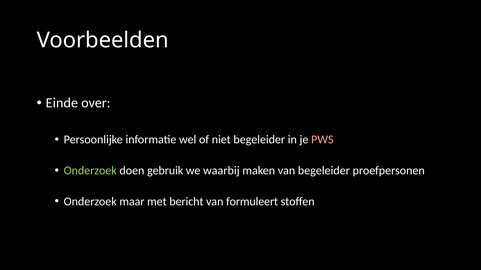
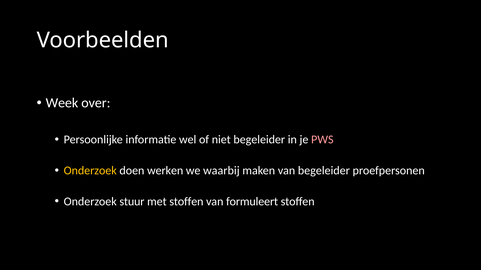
Einde: Einde -> Week (62, 103)
Onderzoek colour: light green -> yellow (90, 171)
gebruik: gebruik -> werken (165, 171)
maar: maar -> stuur (132, 202)
met bericht: bericht -> stoffen (186, 202)
